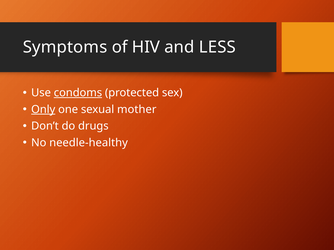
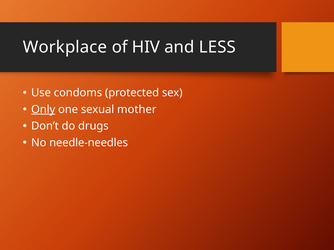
Symptoms: Symptoms -> Workplace (65, 47)
condoms underline: present -> none (78, 93)
needle-healthy: needle-healthy -> needle-needles (89, 143)
